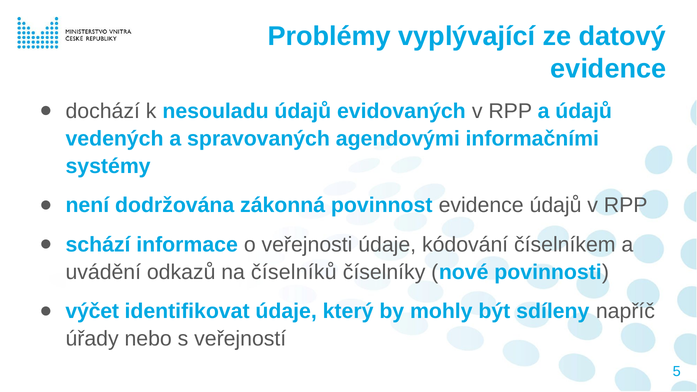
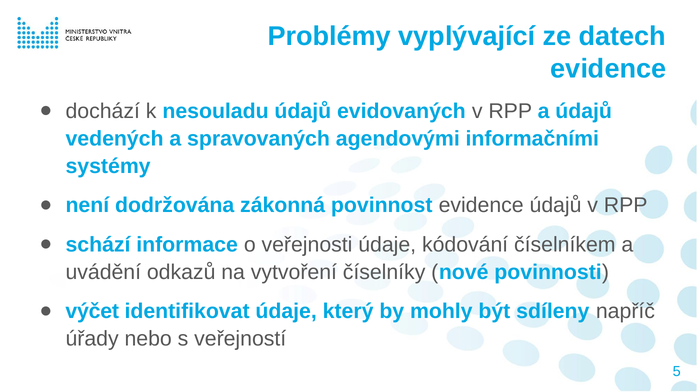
datový: datový -> datech (622, 36)
číselníků: číselníků -> vytvoření (294, 272)
